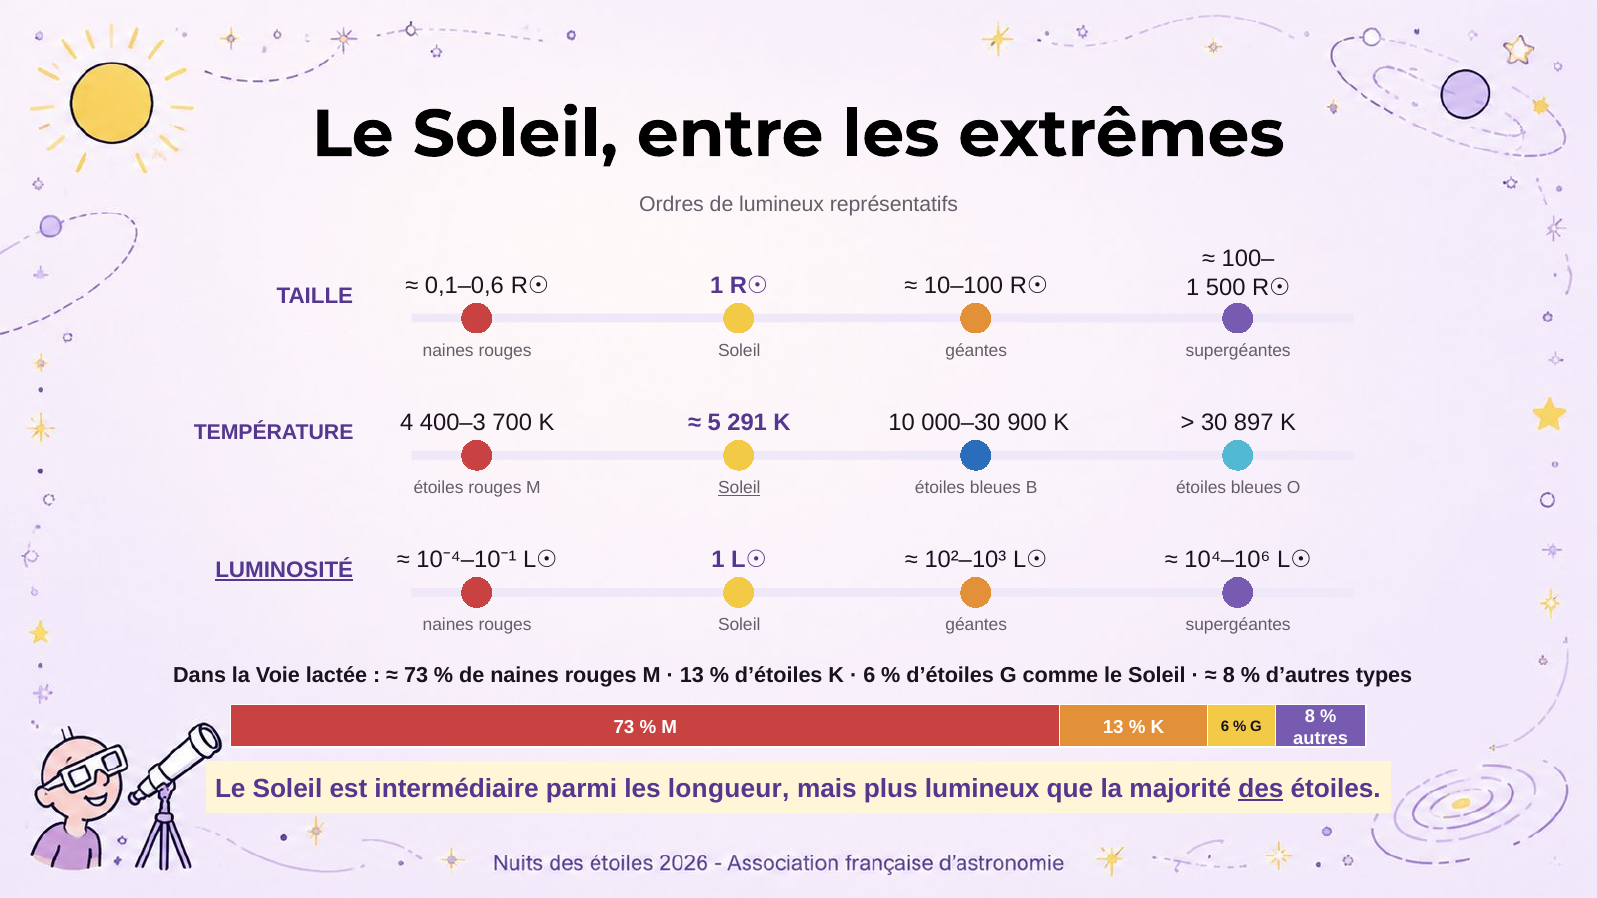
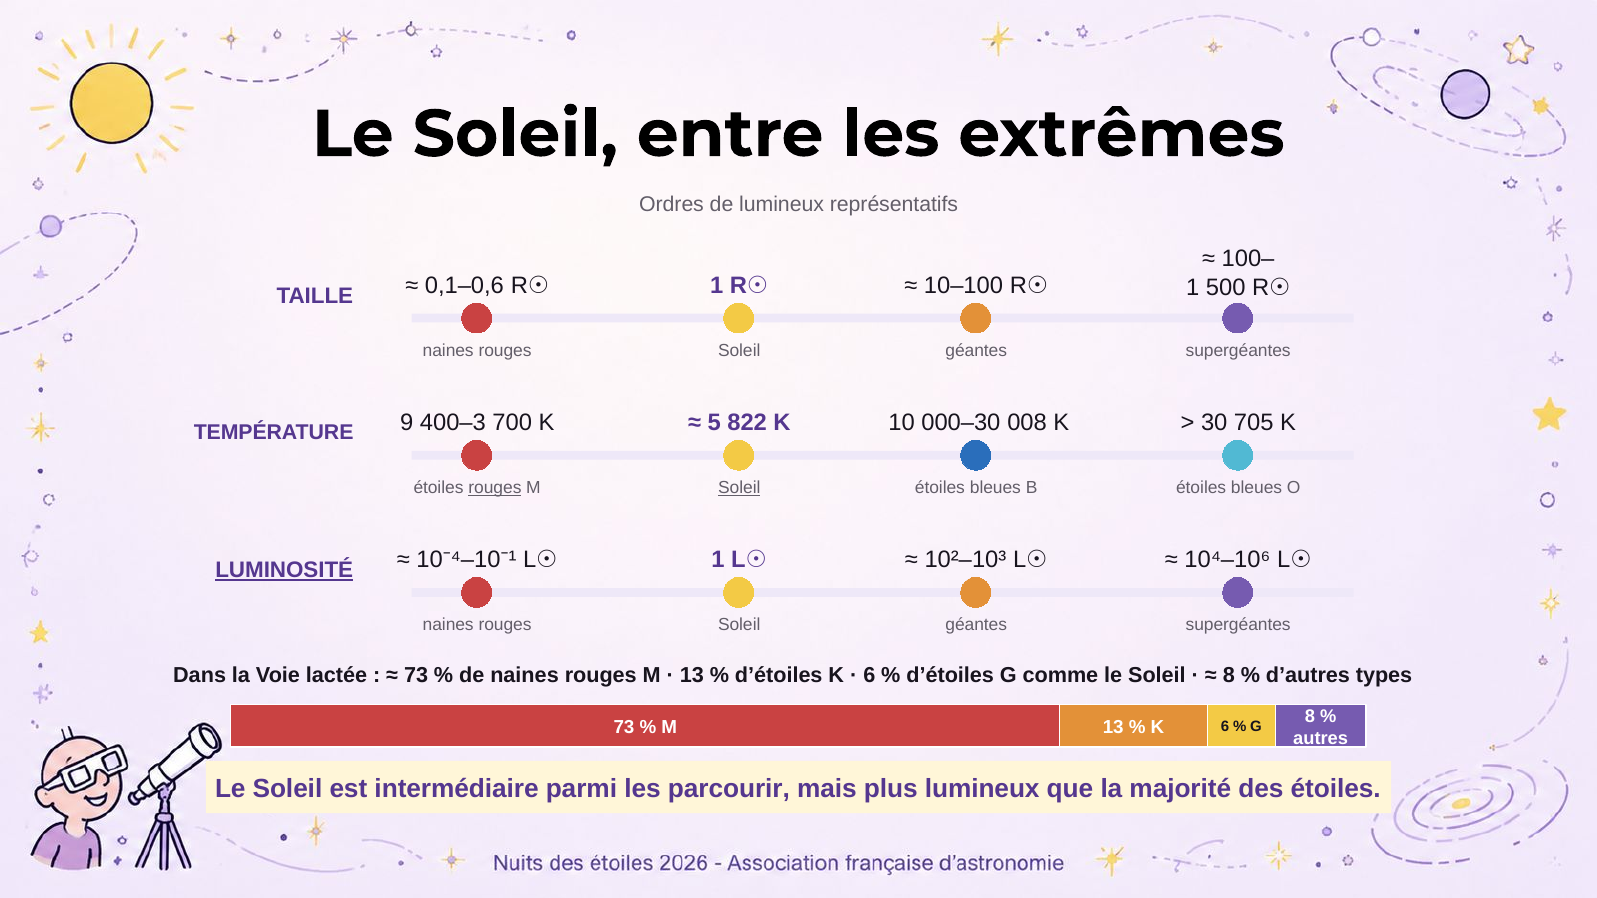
291: 291 -> 822 (747, 423)
900: 900 -> 008 (1027, 423)
897: 897 -> 705 (1254, 423)
4: 4 -> 9 (407, 423)
rouges underline: none -> present (495, 488)
longueur: longueur -> parcourir (729, 789)
des underline: present -> none (1261, 789)
